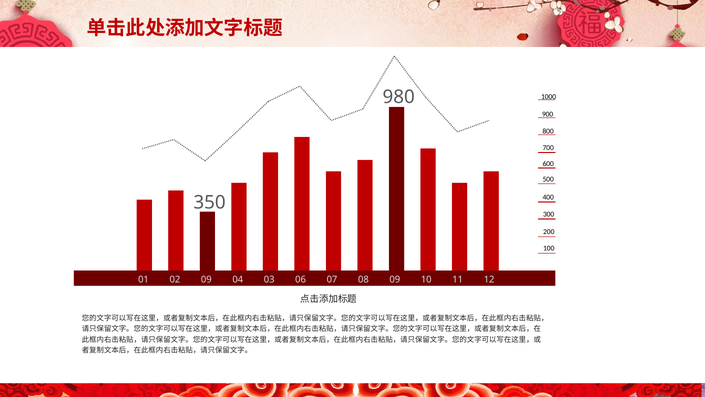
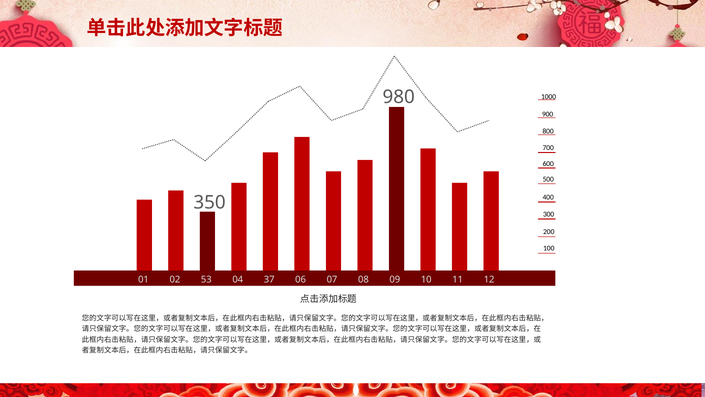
02 09: 09 -> 53 (206, 279)
03: 03 -> 37 (269, 279)
